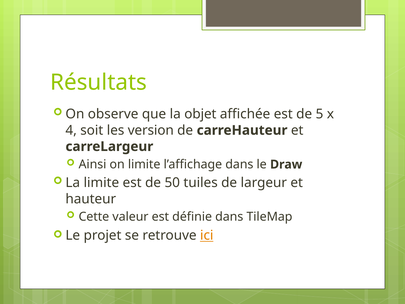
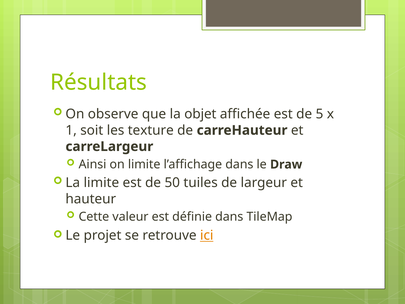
4: 4 -> 1 (71, 130)
version: version -> texture (151, 130)
